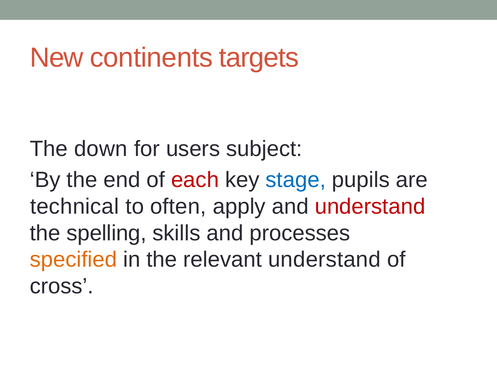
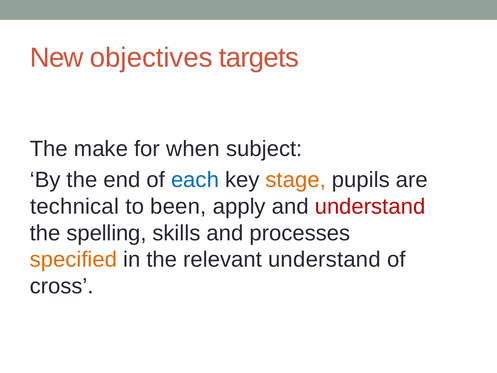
continents: continents -> objectives (151, 58)
down: down -> make (101, 149)
users: users -> when (193, 149)
each colour: red -> blue (195, 180)
stage colour: blue -> orange (296, 180)
often: often -> been (178, 206)
